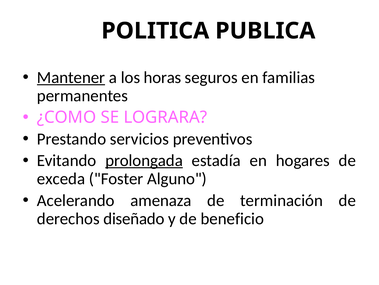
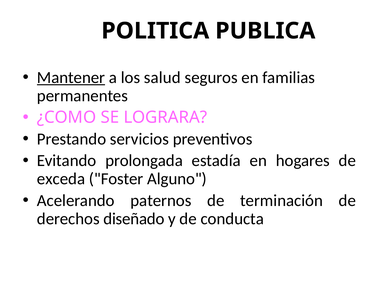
horas: horas -> salud (162, 77)
prolongada underline: present -> none (144, 160)
amenaza: amenaza -> paternos (161, 200)
beneficio: beneficio -> conducta (232, 218)
